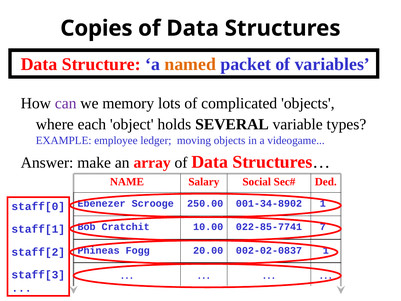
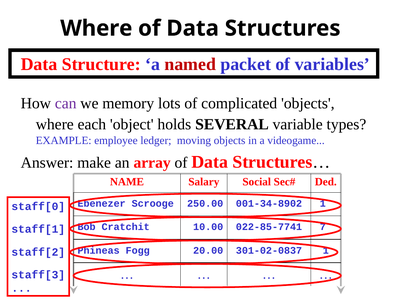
Copies: Copies -> Where (96, 28)
named colour: orange -> red (190, 64)
002-02-0837: 002-02-0837 -> 301-02-0837 (269, 250)
